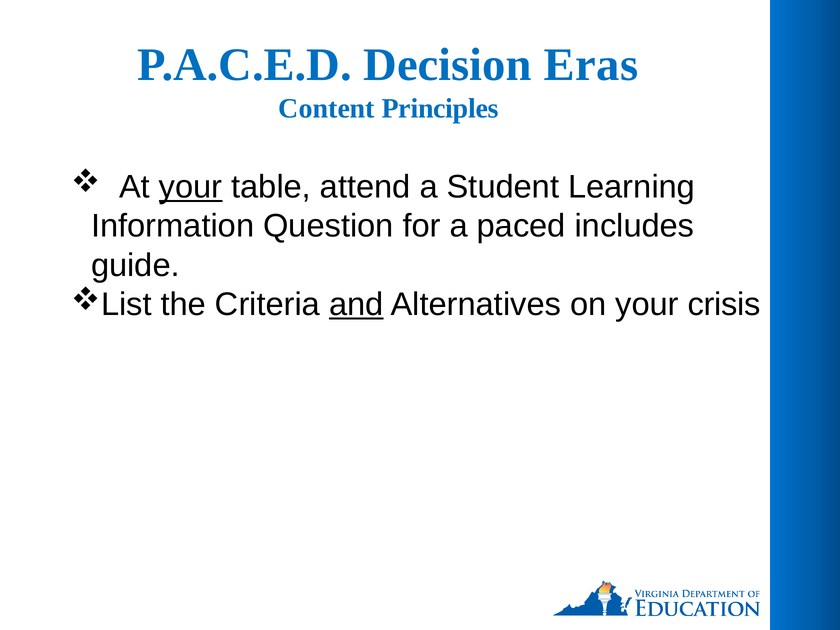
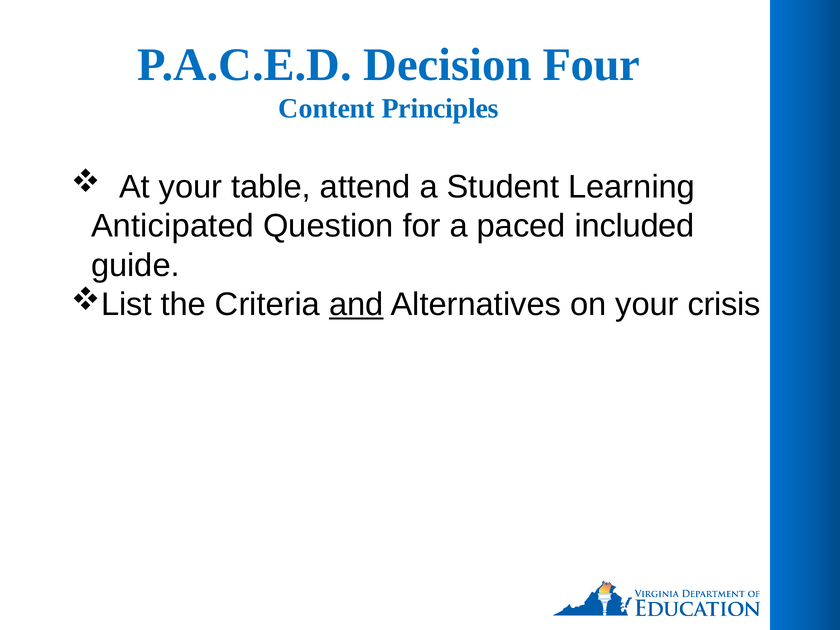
Eras: Eras -> Four (591, 65)
your underline: present -> none (191, 187)
Information: Information -> Anticipated (173, 226)
includes: includes -> included (635, 226)
